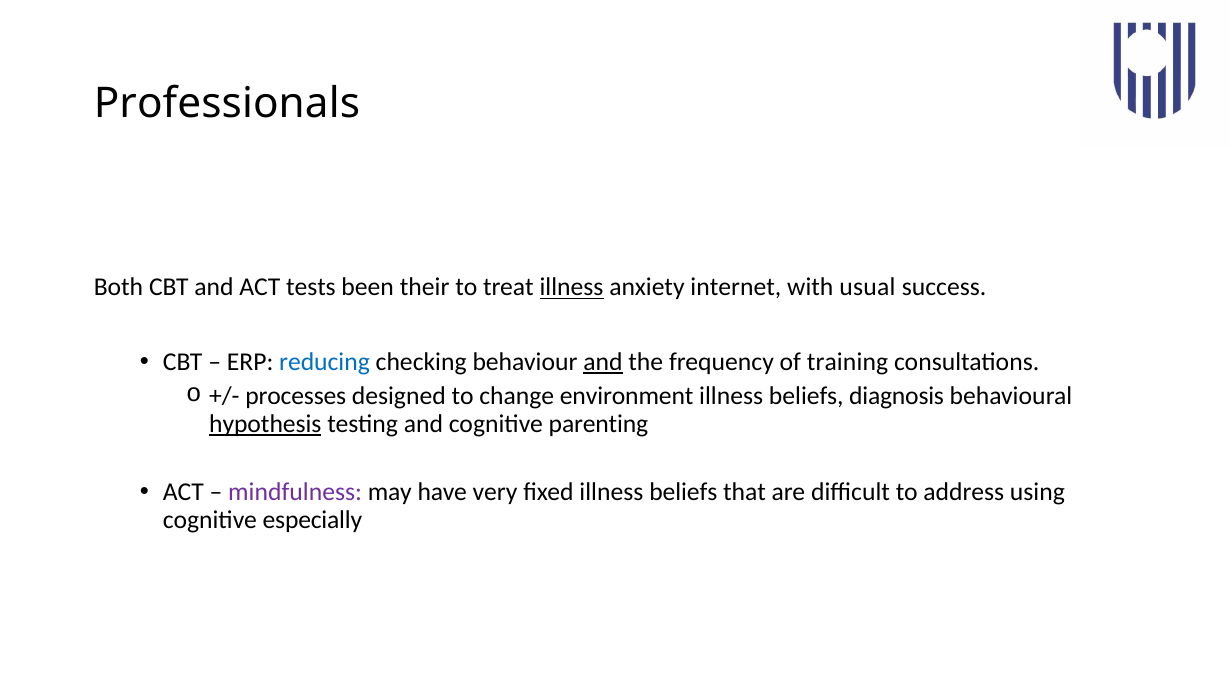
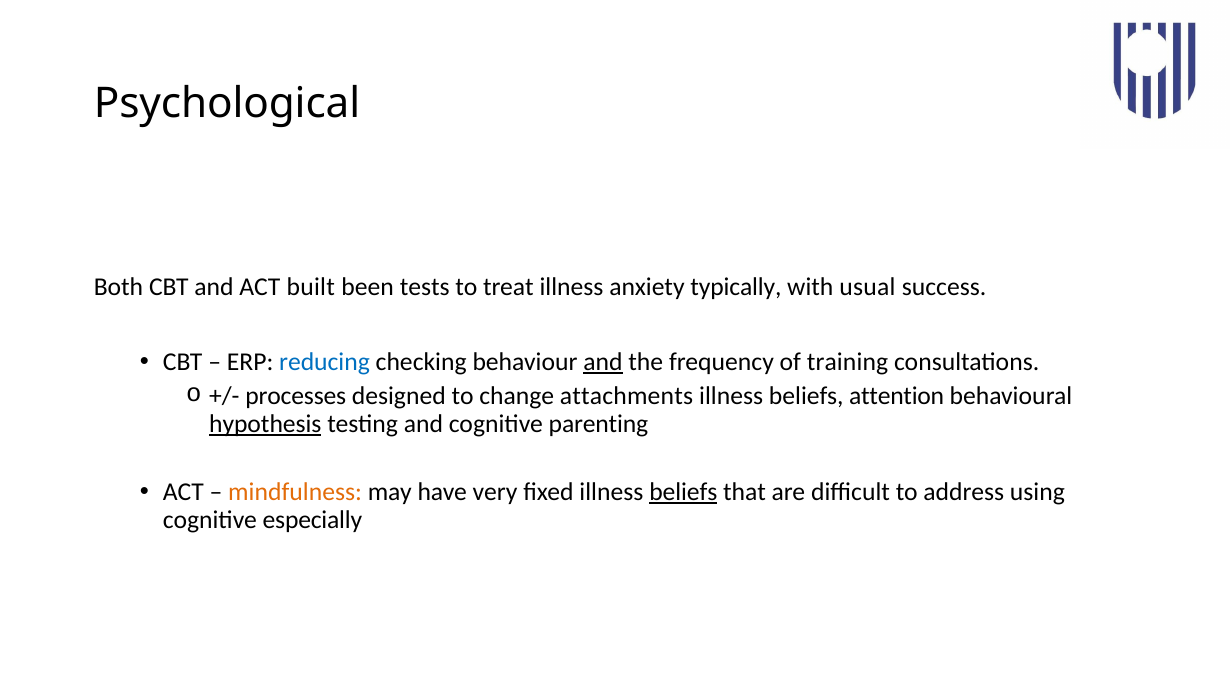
Professionals: Professionals -> Psychological (227, 103)
tests: tests -> built (311, 287)
their: their -> tests (425, 287)
illness underline: present -> none (572, 287)
internet: internet -> typically (736, 287)
environment: environment -> attachments (626, 396)
diagnosis: diagnosis -> attention (897, 396)
mindfulness colour: purple -> orange (295, 492)
beliefs underline: none -> present (683, 492)
